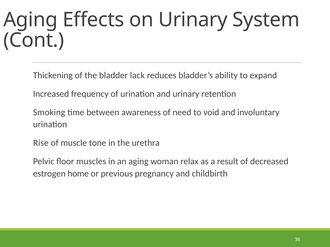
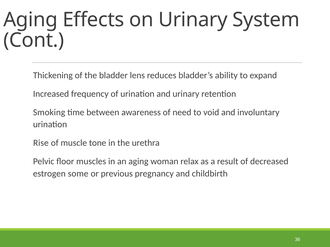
lack: lack -> lens (137, 76)
home: home -> some (78, 174)
